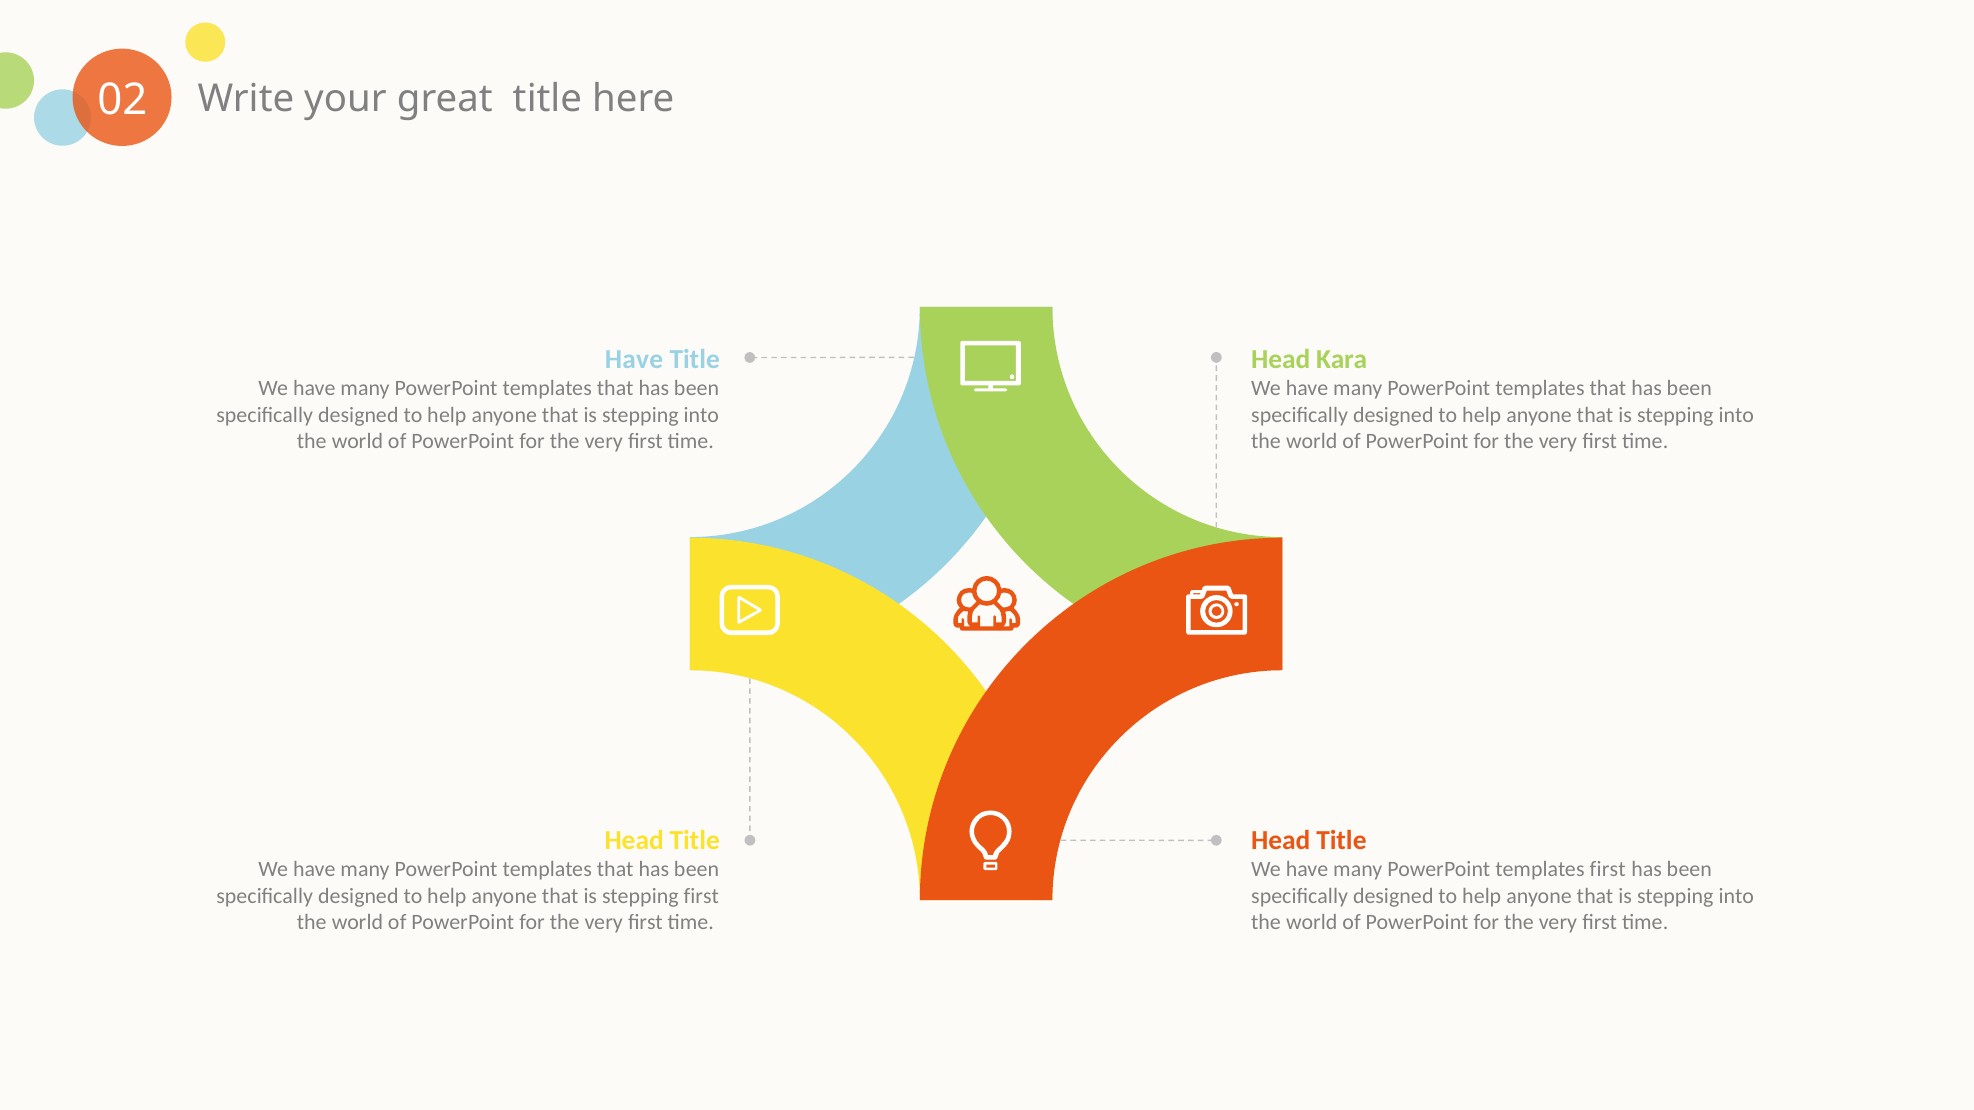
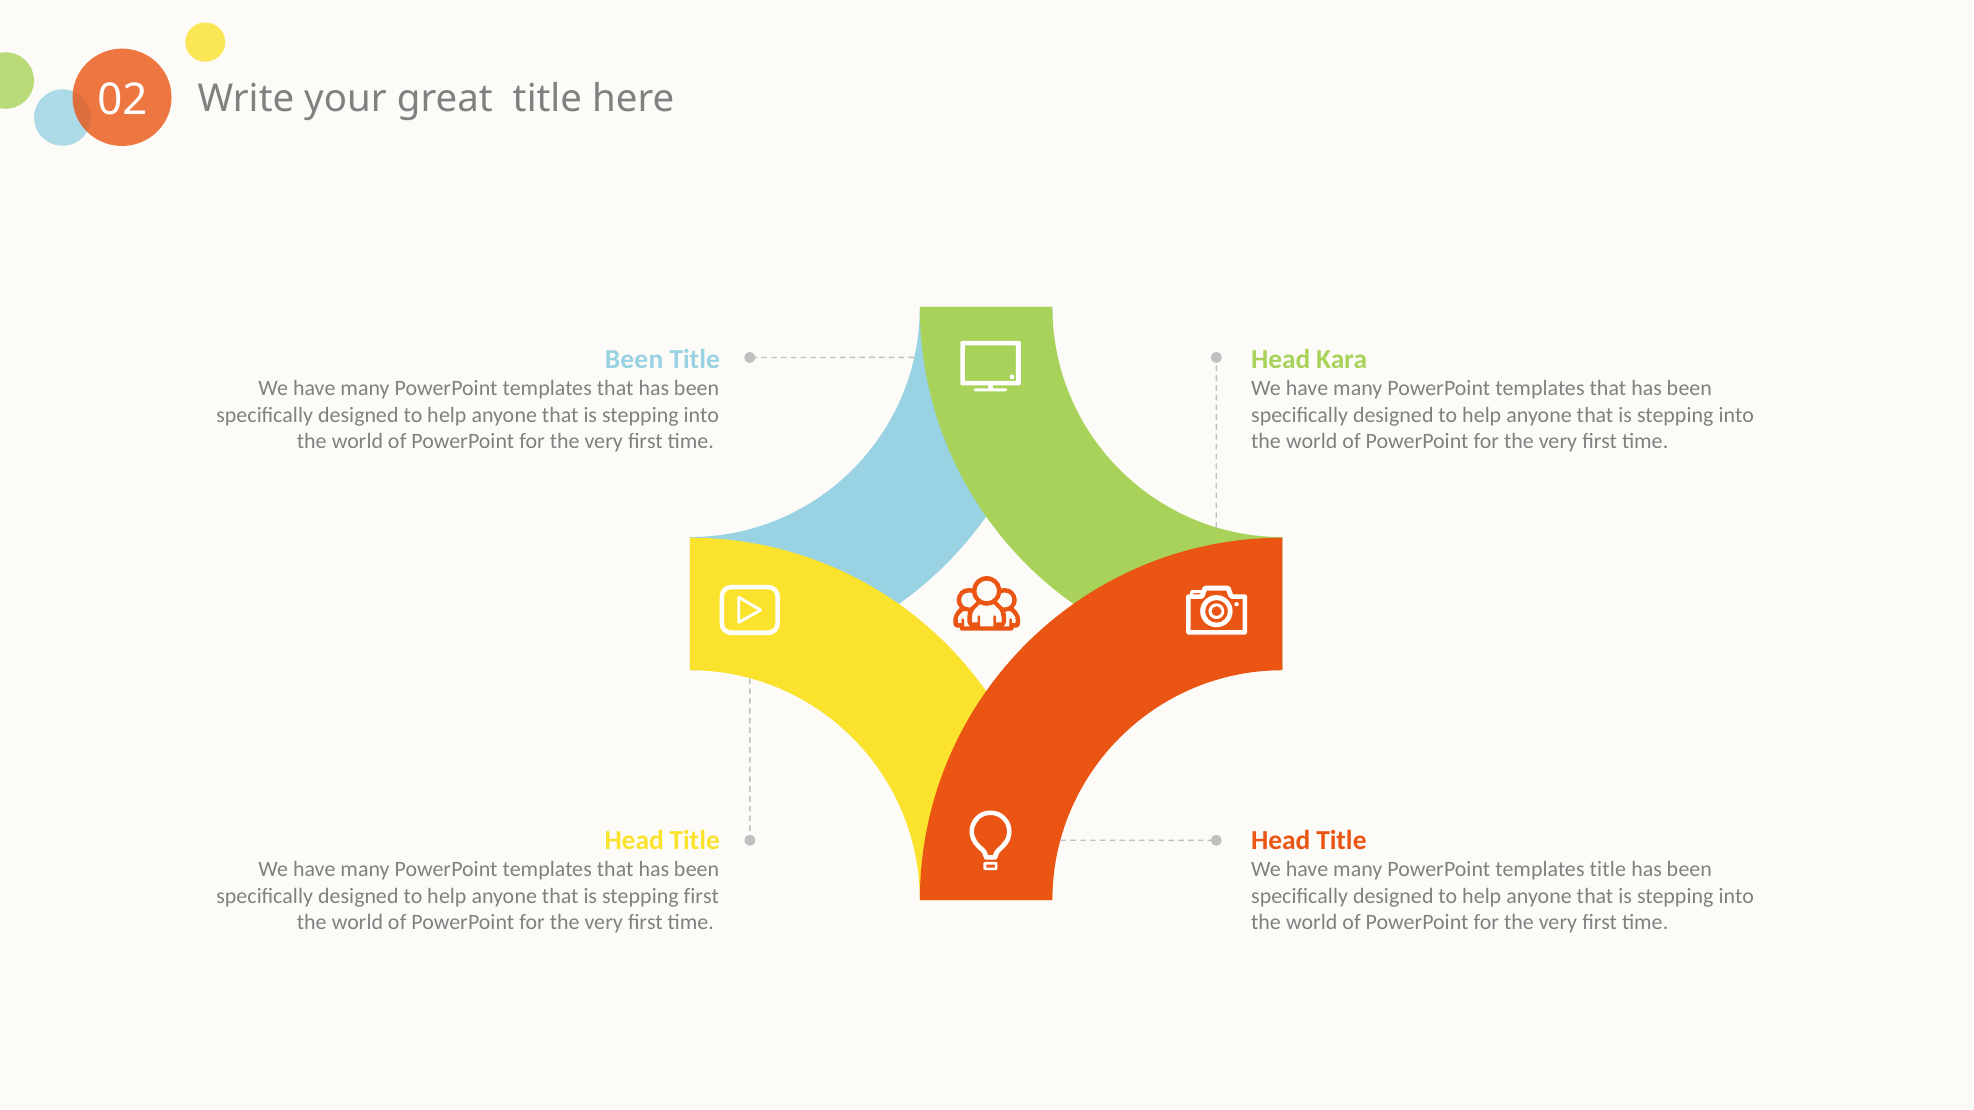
Have: Have -> Been (634, 359)
templates first: first -> title (1608, 870)
